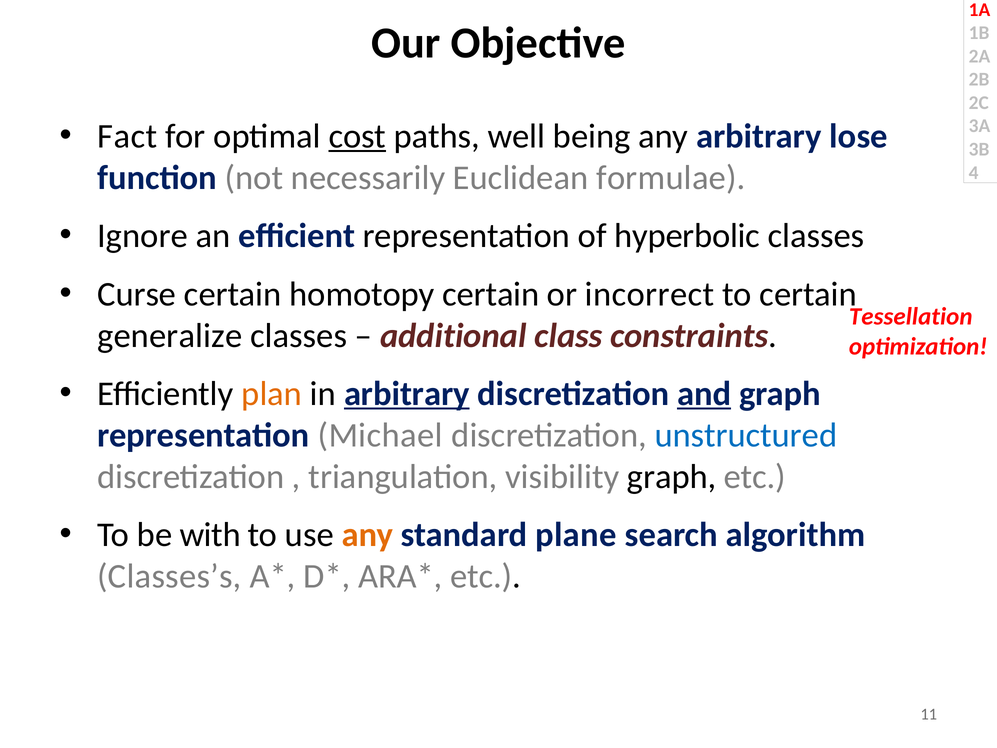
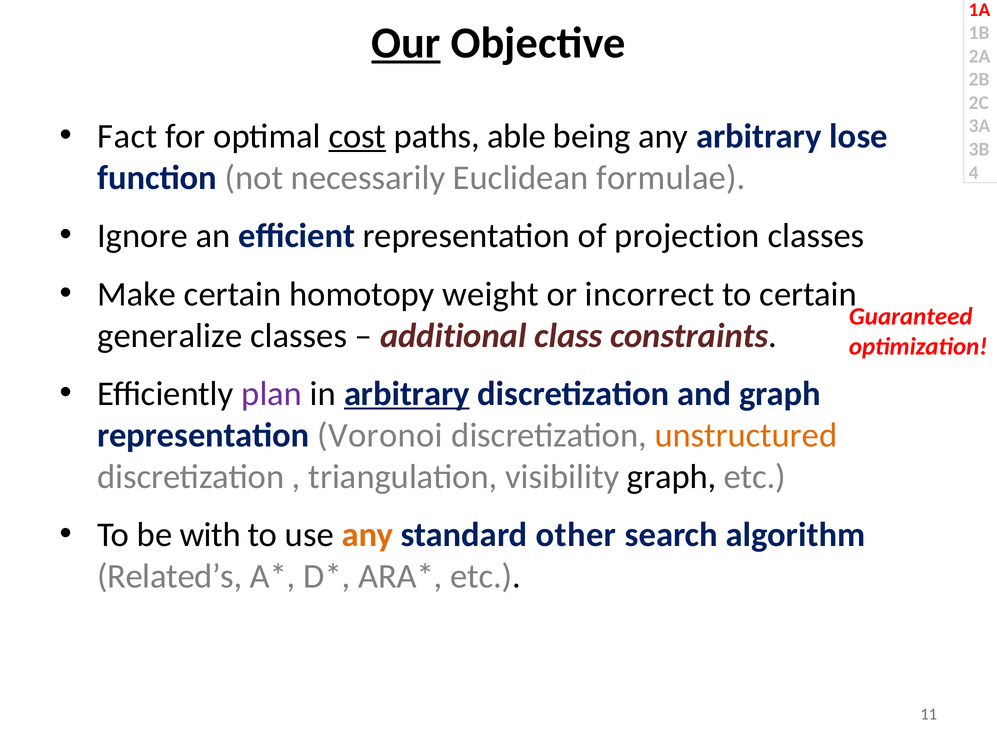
Our underline: none -> present (406, 43)
well: well -> able (517, 136)
hyperbolic: hyperbolic -> projection (687, 236)
Curse: Curse -> Make (137, 294)
homotopy certain: certain -> weight (491, 294)
Tessellation: Tessellation -> Guaranteed (911, 317)
plan colour: orange -> purple (272, 394)
and underline: present -> none (704, 394)
Michael: Michael -> Voronoi (380, 435)
unstructured colour: blue -> orange (746, 435)
plane: plane -> other (576, 535)
Classes’s: Classes’s -> Related’s (170, 576)
